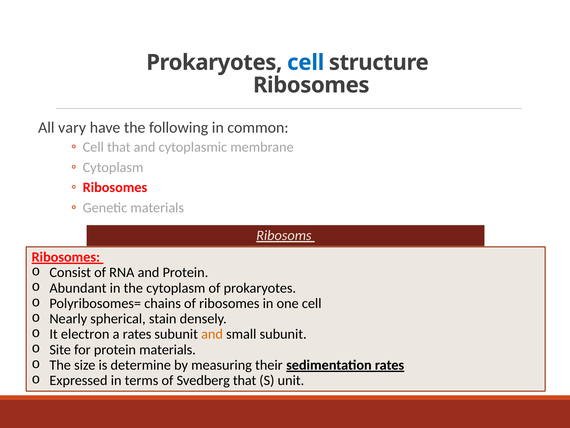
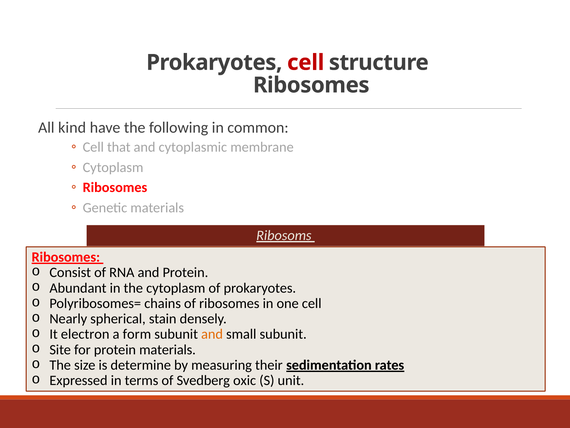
cell colour: blue -> red (306, 62)
vary: vary -> kind (72, 128)
a rates: rates -> form (137, 334)
Svedberg that: that -> oxic (245, 380)
